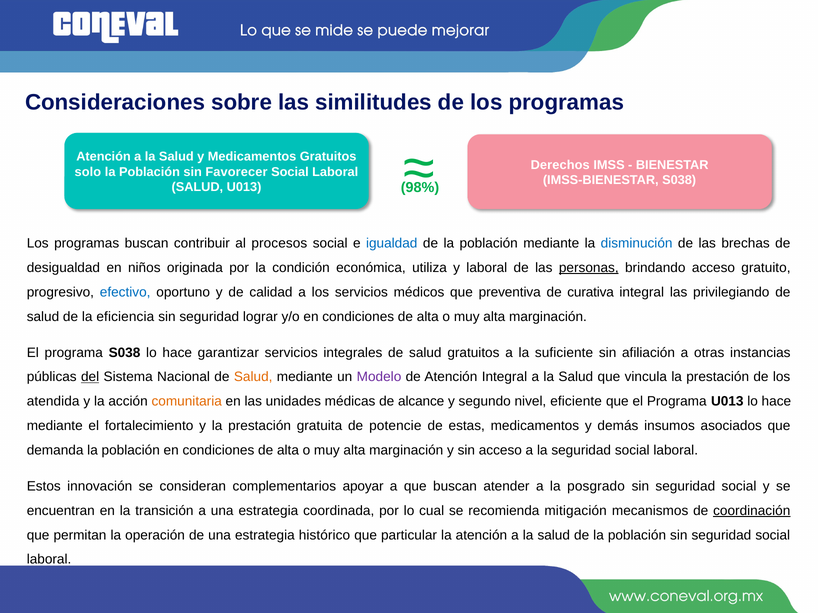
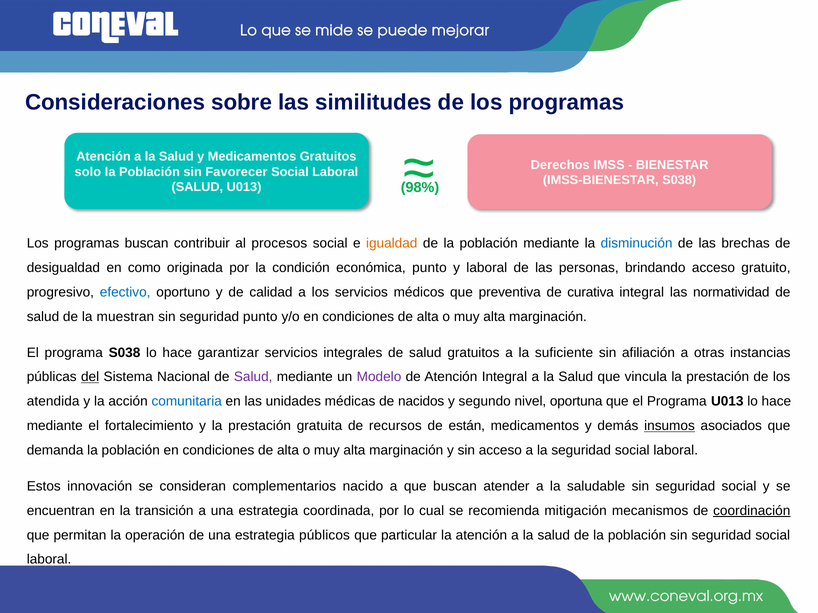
igualdad colour: blue -> orange (392, 244)
niños: niños -> como (144, 268)
económica utiliza: utiliza -> punto (429, 268)
personas underline: present -> none (589, 268)
privilegiando: privilegiando -> normatividad (731, 292)
eficiencia: eficiencia -> muestran (125, 317)
seguridad lograr: lograr -> punto (260, 317)
Salud colour: orange -> purple (253, 377)
comunitaria colour: orange -> blue (187, 402)
alcance: alcance -> nacidos (421, 402)
eficiente: eficiente -> oportuna (576, 402)
potencie: potencie -> recursos (395, 426)
estas: estas -> están (467, 426)
insumos underline: none -> present (669, 426)
apoyar: apoyar -> nacido (363, 487)
posgrado: posgrado -> saludable (596, 487)
histórico: histórico -> públicos (324, 535)
